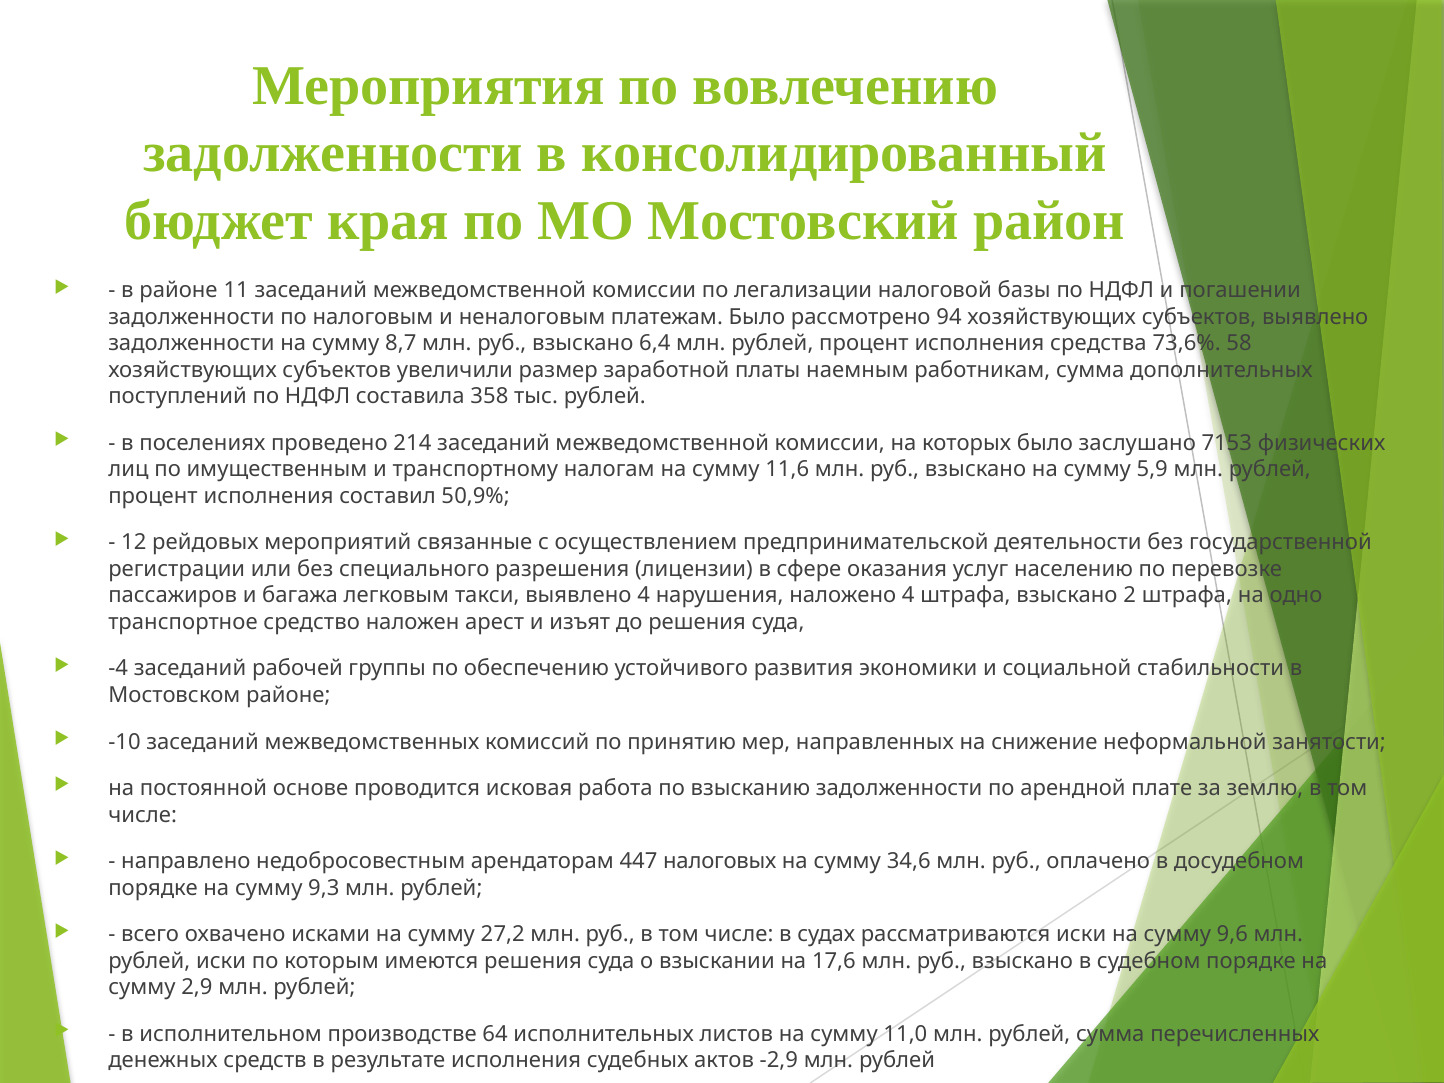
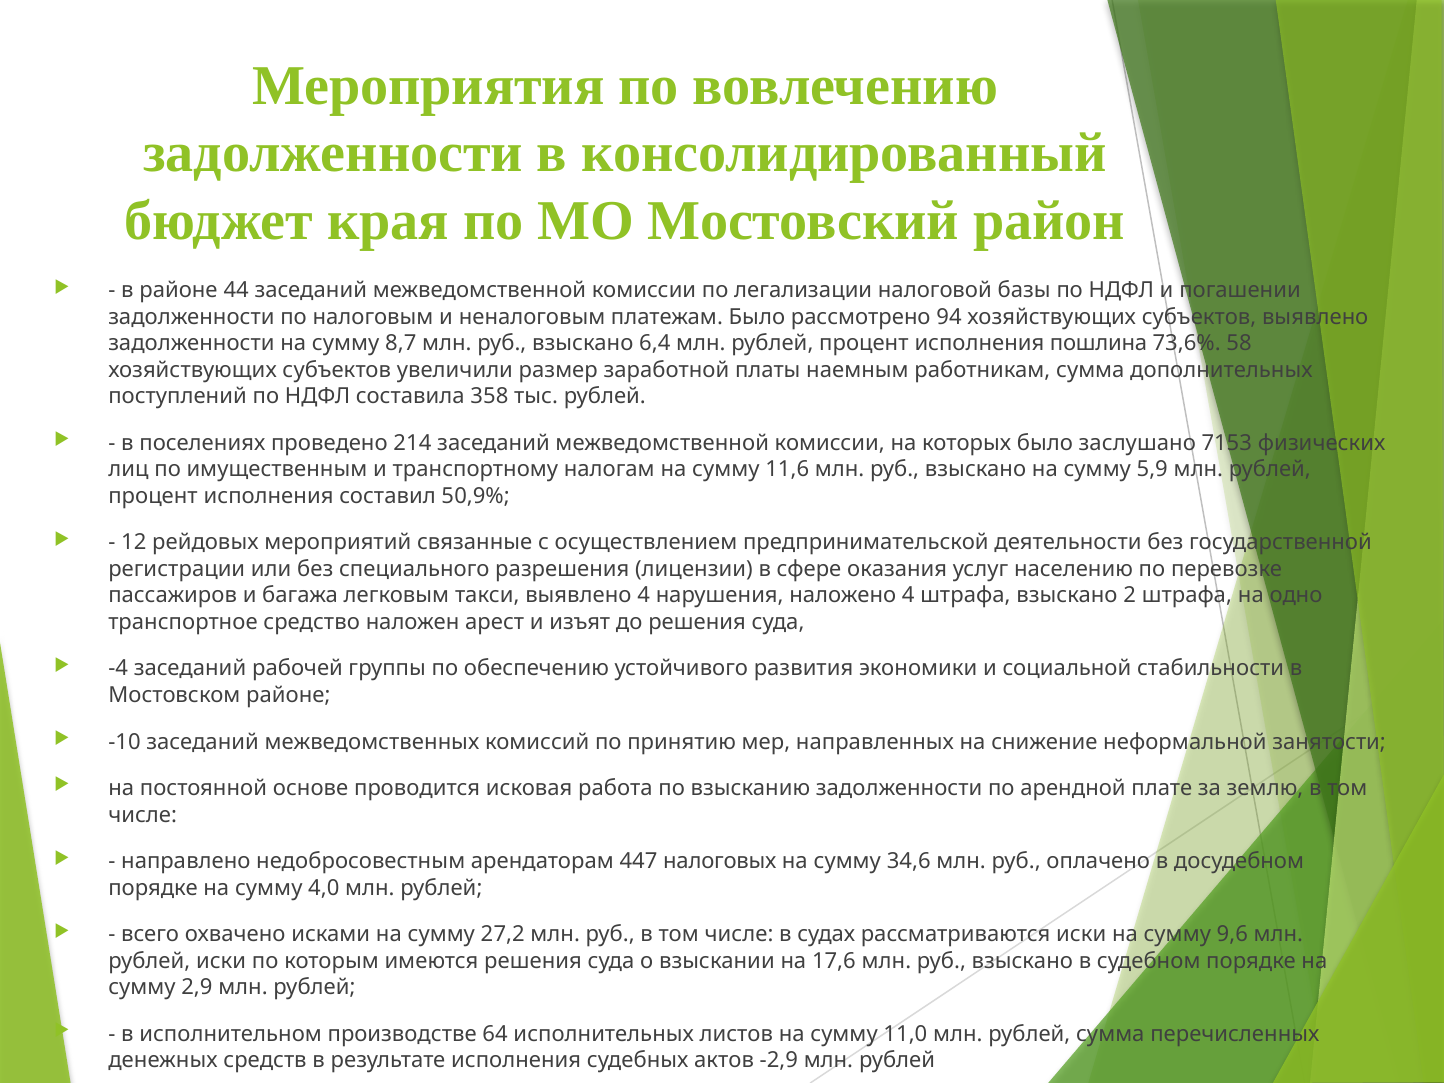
11: 11 -> 44 (236, 291)
средства: средства -> пошлина (1099, 344)
9,3: 9,3 -> 4,0 (324, 888)
